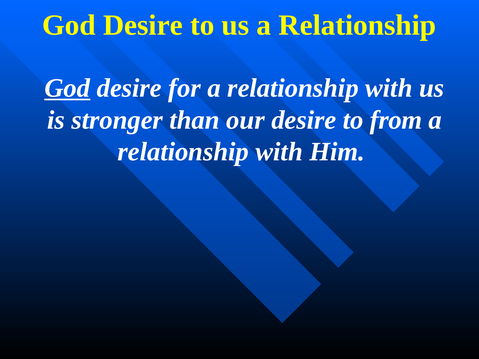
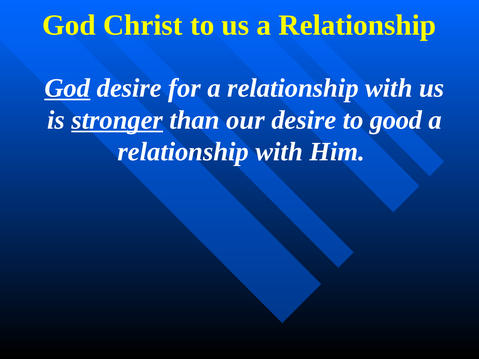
Desire: Desire -> Christ (143, 25)
stronger underline: none -> present (117, 120)
from: from -> good (396, 120)
